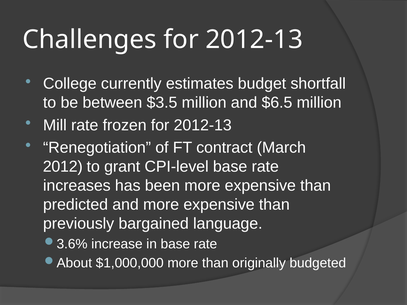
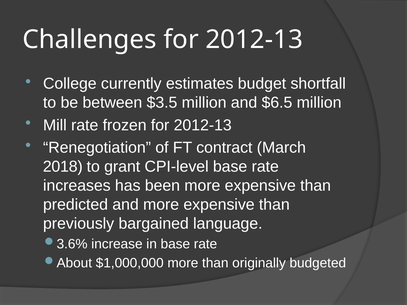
2012: 2012 -> 2018 (63, 167)
